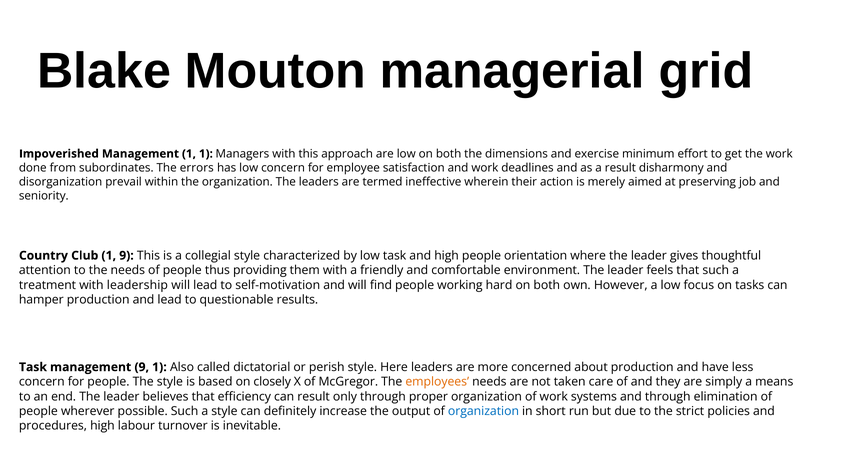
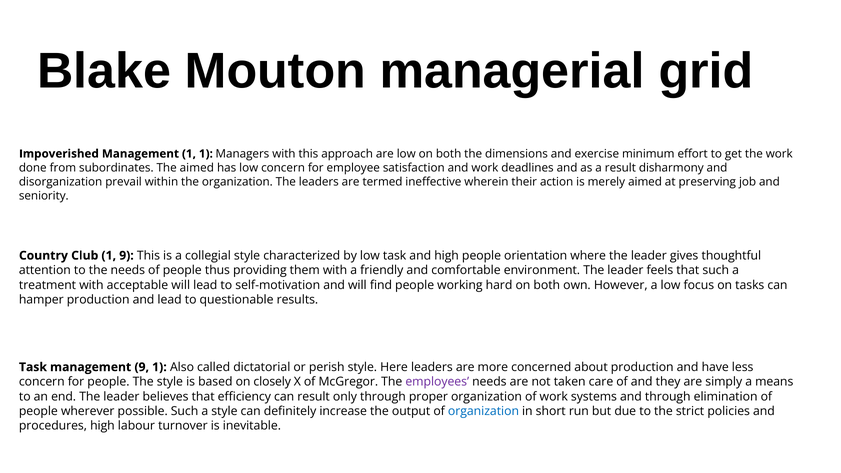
The errors: errors -> aimed (197, 168)
leadership: leadership -> acceptable (137, 285)
employees colour: orange -> purple (437, 382)
